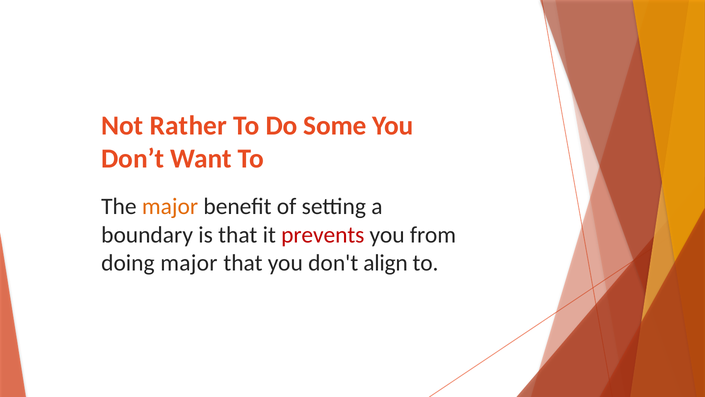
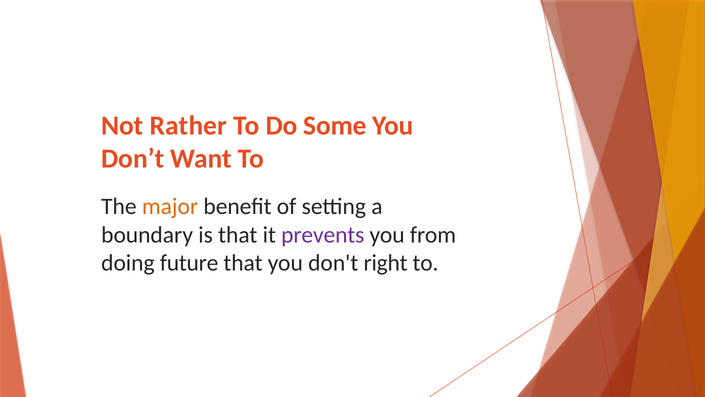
prevents colour: red -> purple (323, 235)
doing major: major -> future (189, 263)
align: align -> right (386, 263)
